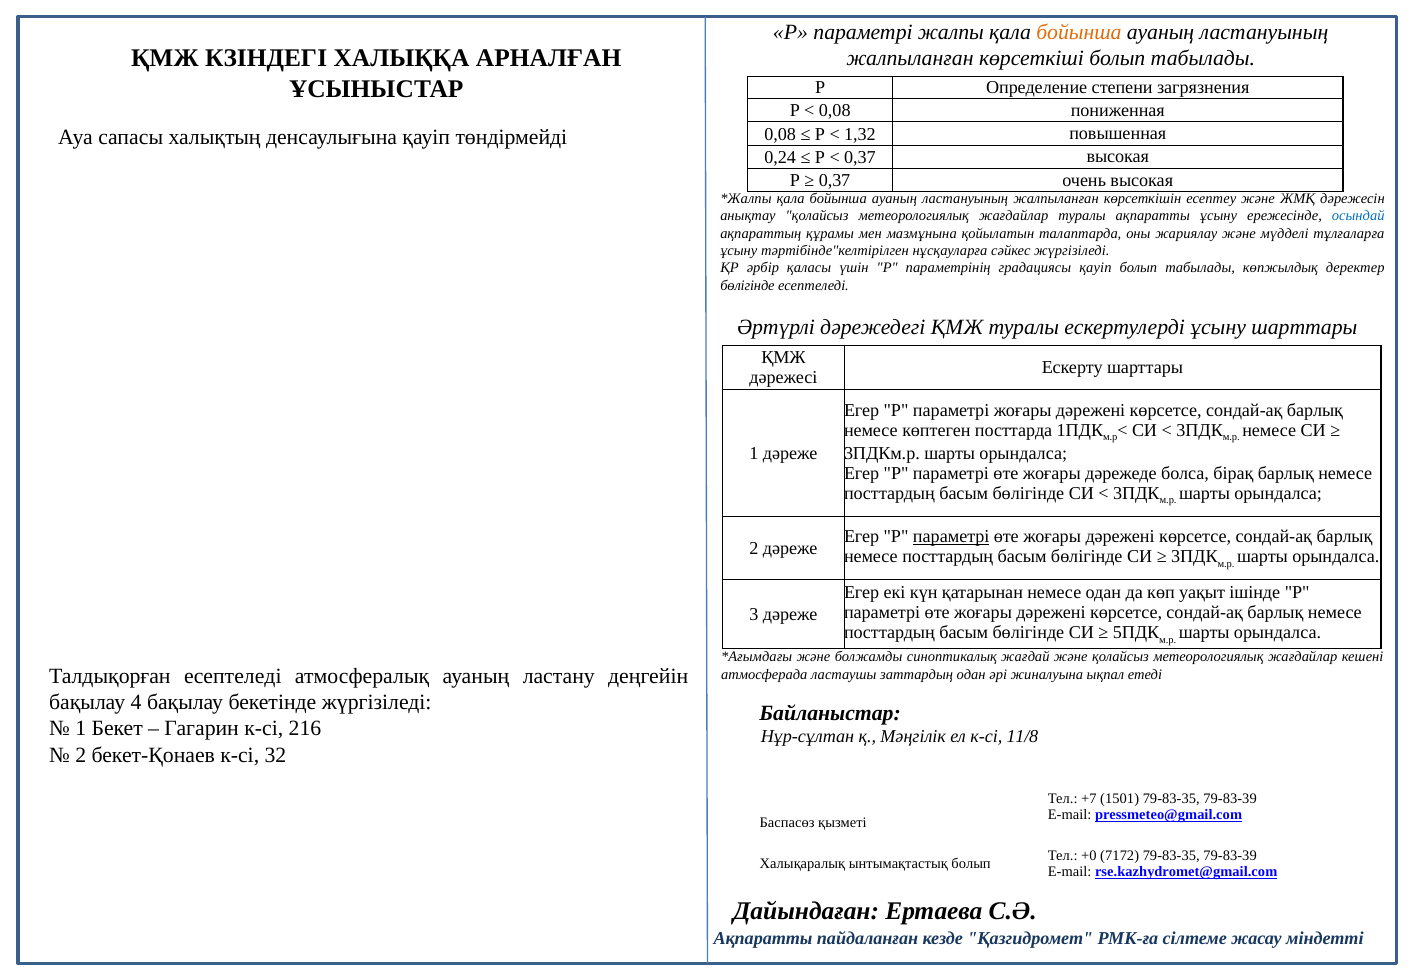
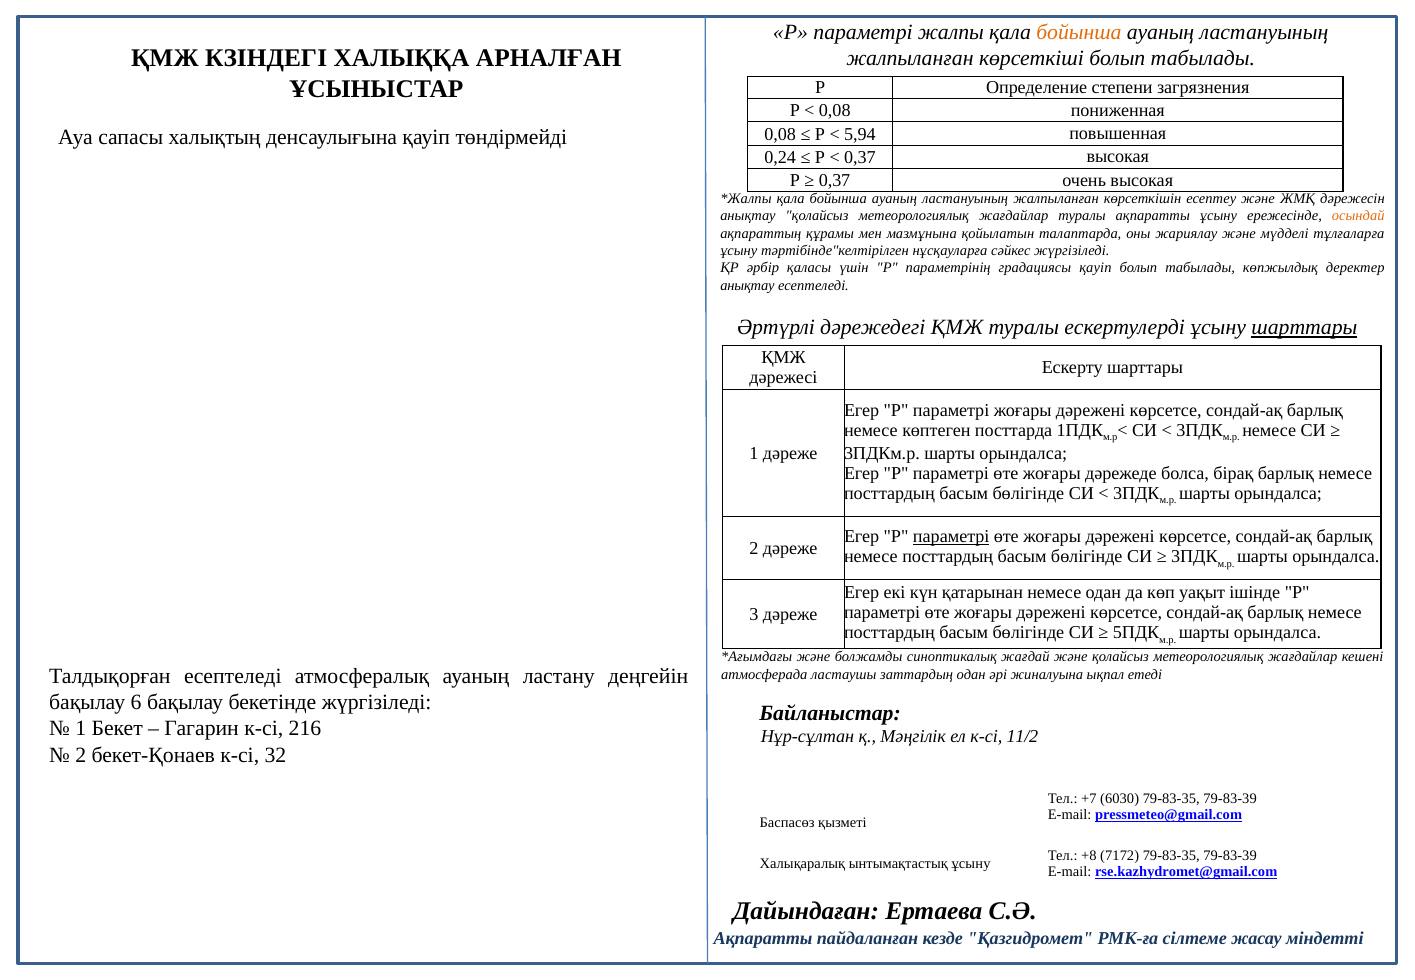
1,32: 1,32 -> 5,94 (860, 134)
осындай colour: blue -> orange (1358, 216)
бөлігінде: бөлігінде -> анықтау (747, 285)
шарттары underline: none -> present (1304, 328)
4: 4 -> 6 (136, 702)
11/8: 11/8 -> 11/2 (1022, 737)
1501: 1501 -> 6030 (1120, 799)
+0: +0 -> +8 (1089, 855)
ынтымақтастық болып: болып -> ұсыну (971, 863)
